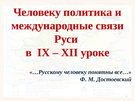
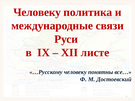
уроке: уроке -> листе (95, 53)
